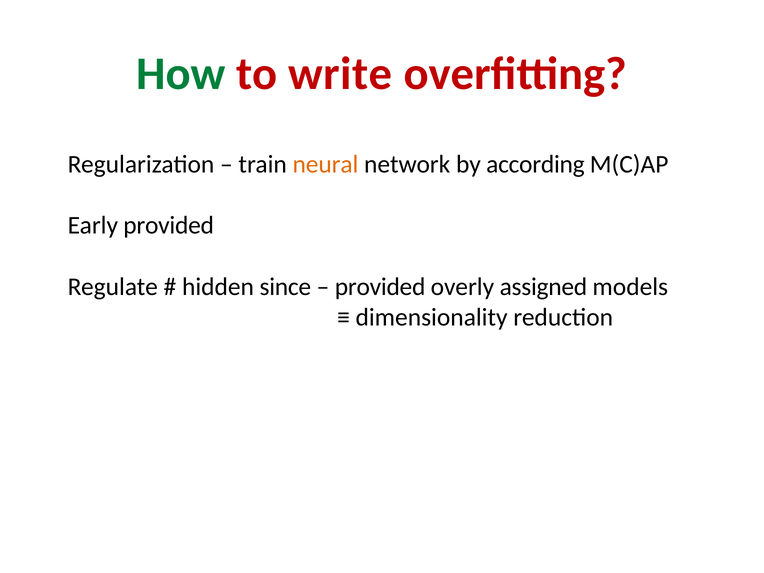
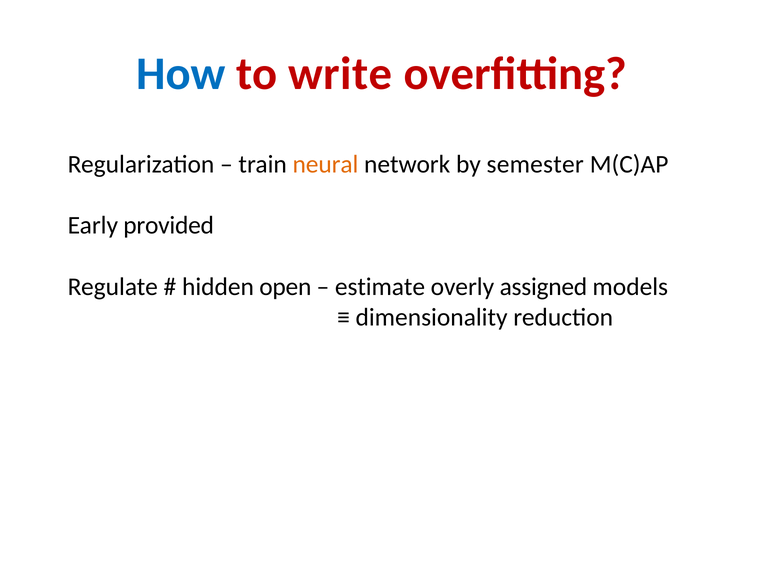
How colour: green -> blue (181, 74)
according: according -> semester (535, 164)
since: since -> open (285, 287)
provided: provided -> estimate (380, 287)
